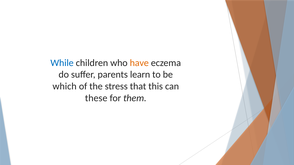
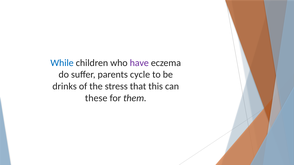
have colour: orange -> purple (139, 63)
learn: learn -> cycle (140, 75)
which: which -> drinks (65, 86)
